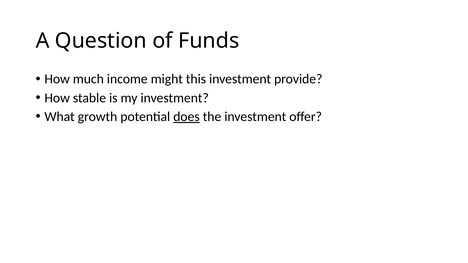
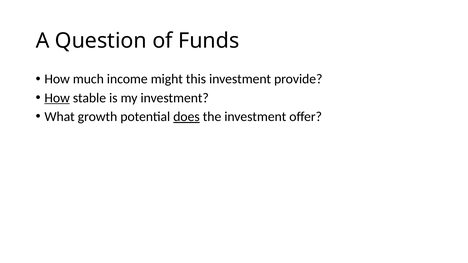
How underline: none -> present (57, 98)
